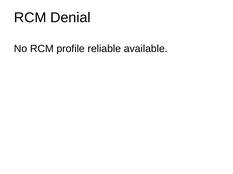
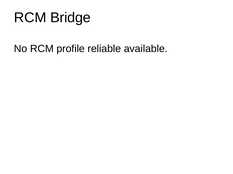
Denial: Denial -> Bridge (71, 18)
